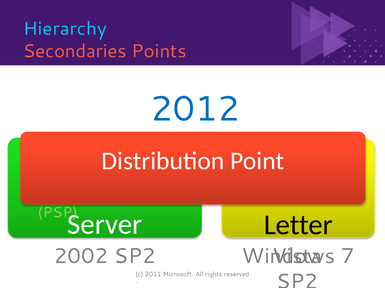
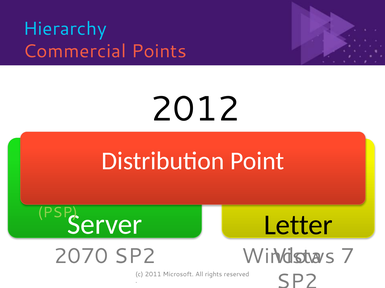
Secondaries: Secondaries -> Commercial (75, 51)
2012 colour: blue -> black (195, 109)
2002: 2002 -> 2070 (81, 257)
